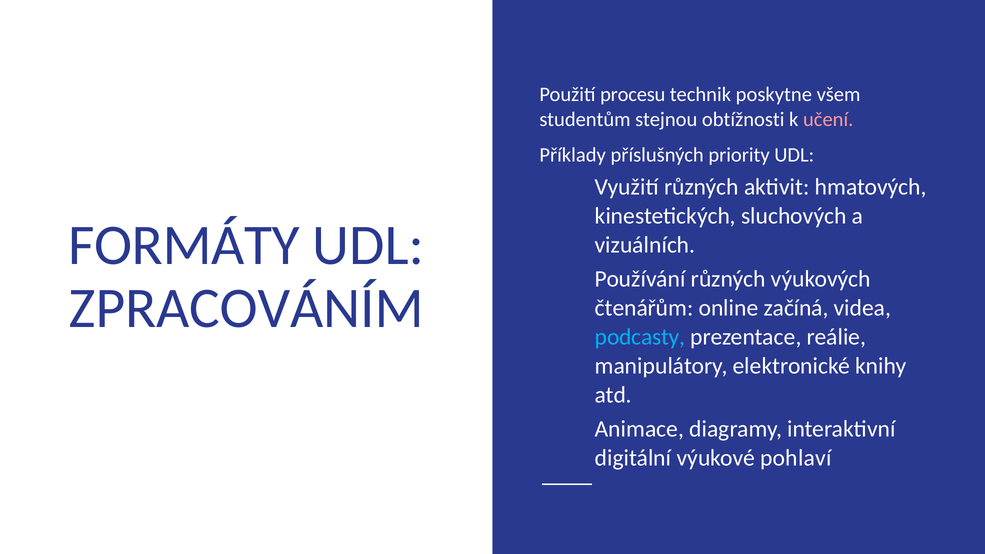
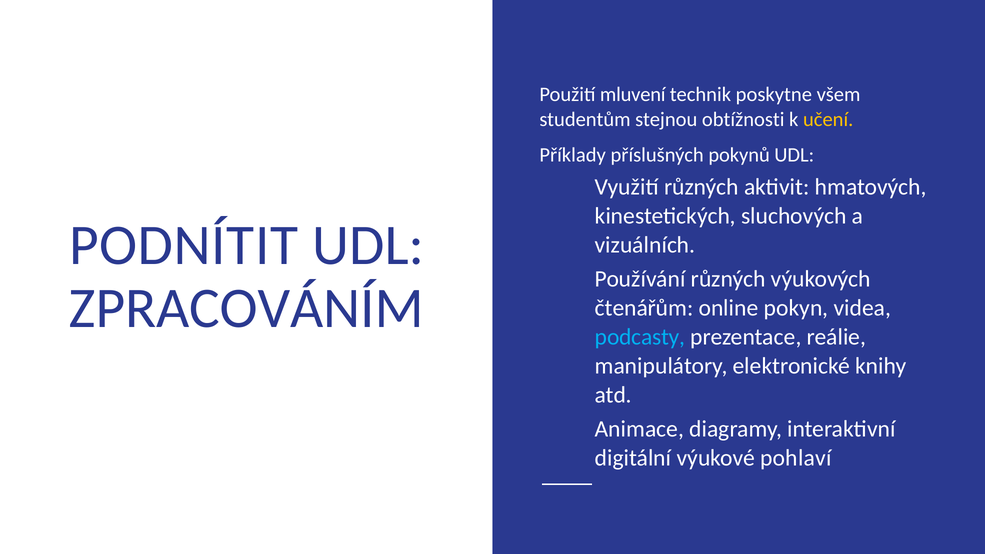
procesu: procesu -> mluvení (633, 94)
učení colour: pink -> yellow (828, 120)
priority: priority -> pokynů (739, 155)
FORMÁTY: FORMÁTY -> PODNÍTIT (184, 245)
začíná: začíná -> pokyn (796, 308)
